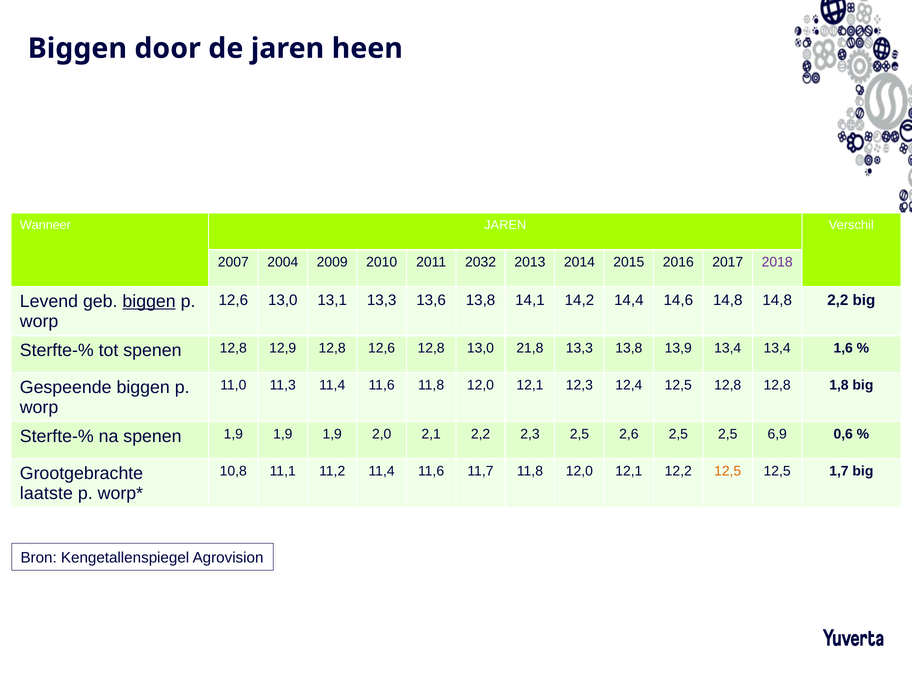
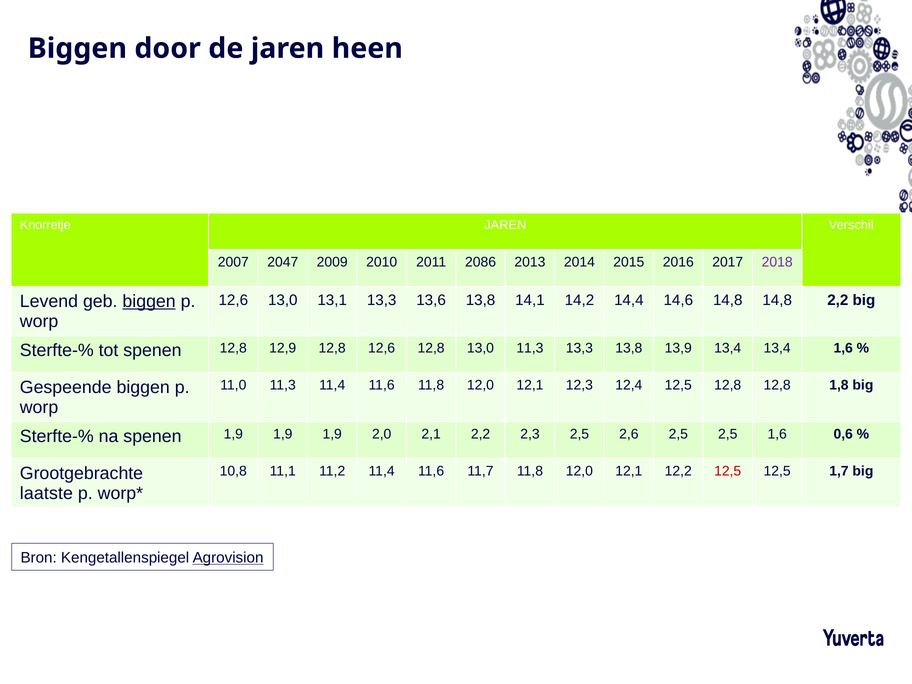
Wanneer: Wanneer -> Knorretje (45, 225)
2004: 2004 -> 2047 (283, 262)
2032: 2032 -> 2086 (481, 262)
13,0 21,8: 21,8 -> 11,3 (530, 348)
2,5 6,9: 6,9 -> 1,6 (777, 434)
12,5 colour: orange -> red (728, 471)
Agrovision underline: none -> present (228, 558)
